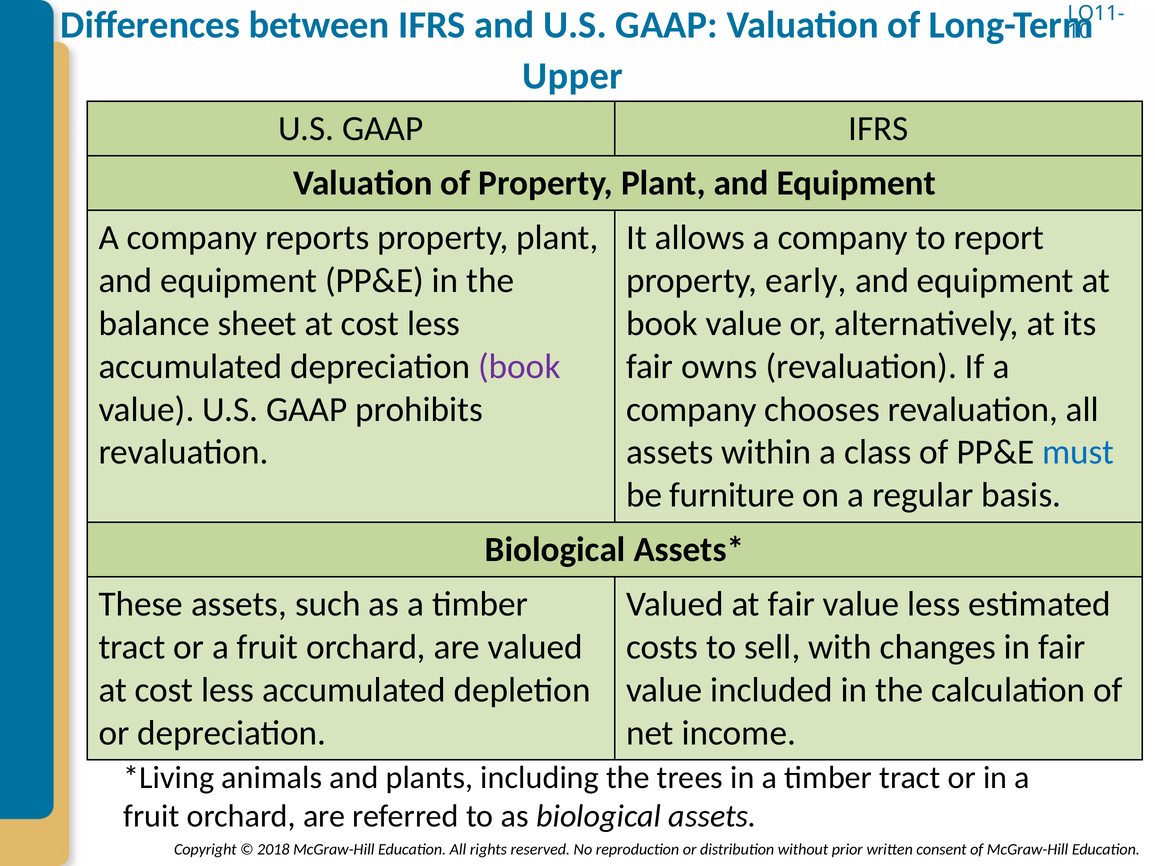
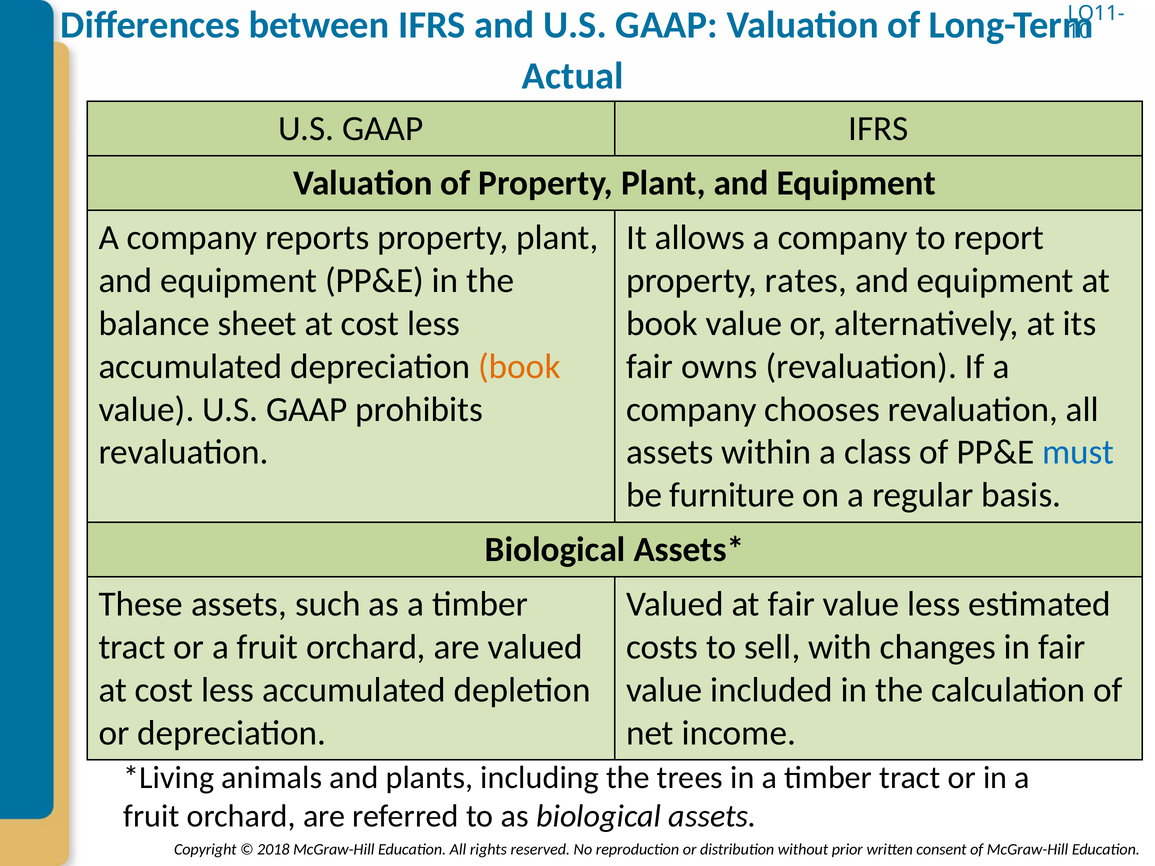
Upper: Upper -> Actual (573, 76)
early: early -> rates (806, 281)
book colour: purple -> orange (519, 367)
